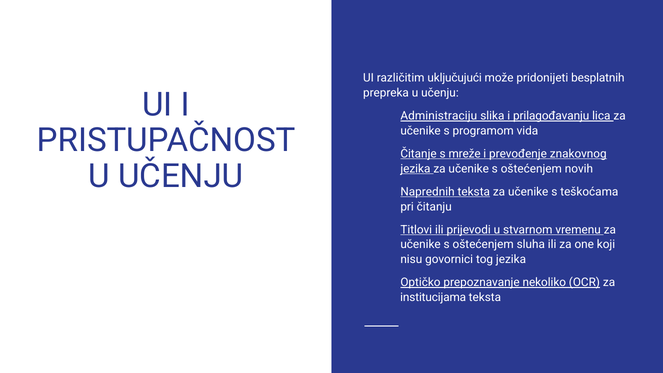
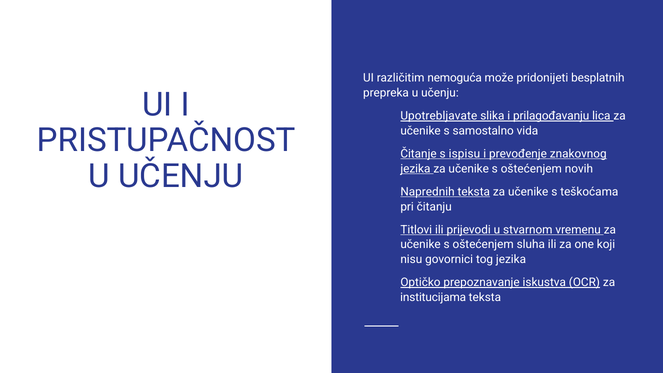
uključujući: uključujući -> nemoguća (455, 78)
Administraciju: Administraciju -> Upotrebljavate (439, 116)
programom: programom -> samostalno (483, 131)
mreže: mreže -> ispisu (464, 154)
nekoliko: nekoliko -> iskustva (544, 282)
